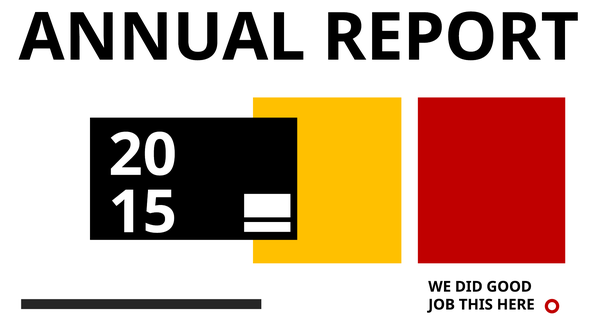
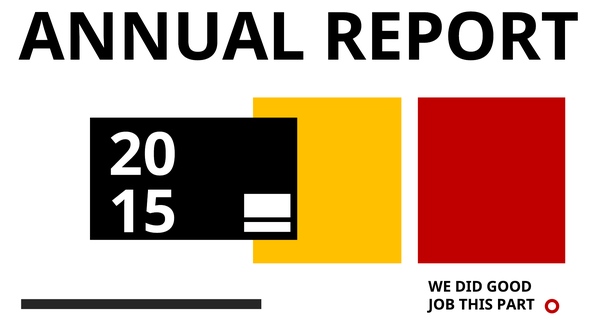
HERE: HERE -> PART (516, 305)
